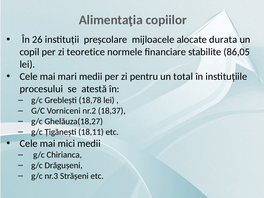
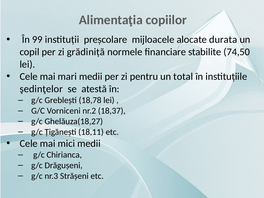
26: 26 -> 99 (37, 40)
teoretice: teoretice -> grădiniță (86, 52)
86,05: 86,05 -> 74,50 (237, 52)
procesului: procesului -> şedinţelor (41, 89)
